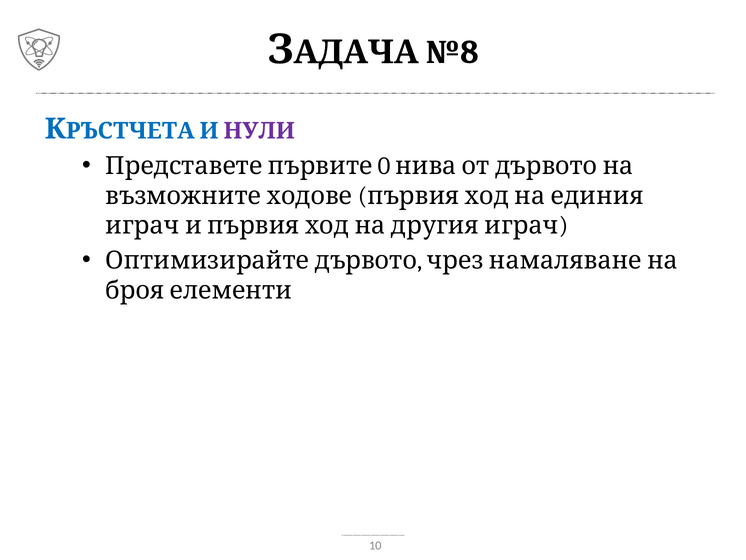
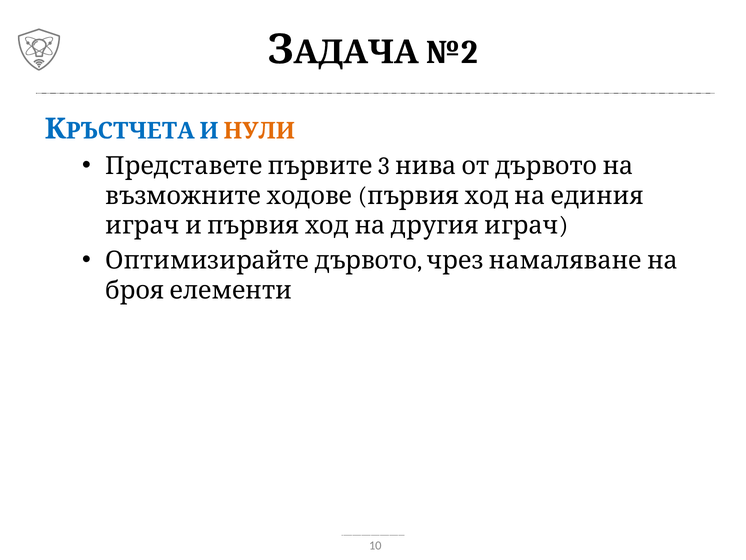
№8: №8 -> №2 (452, 52)
НУЛИ colour: purple -> orange (259, 131)
0: 0 -> 3 (384, 166)
